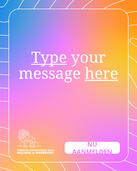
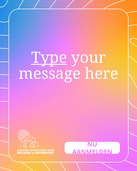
here underline: present -> none (102, 74)
